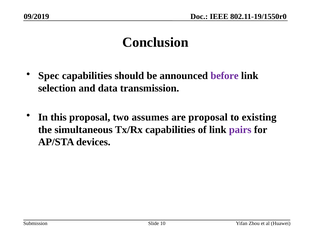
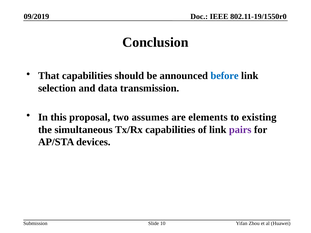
Spec: Spec -> That (49, 76)
before colour: purple -> blue (225, 76)
are proposal: proposal -> elements (208, 117)
